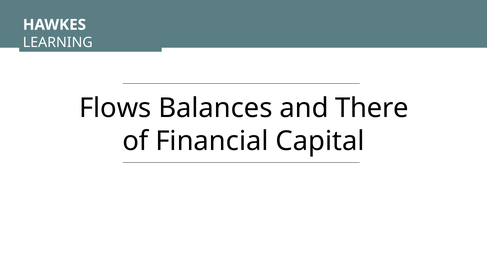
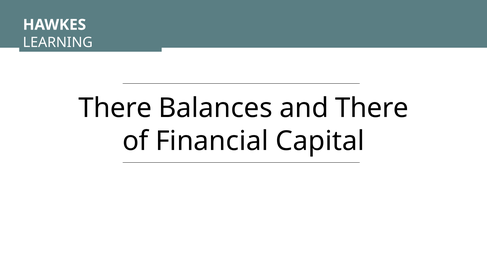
Flows: Flows -> There (115, 108)
